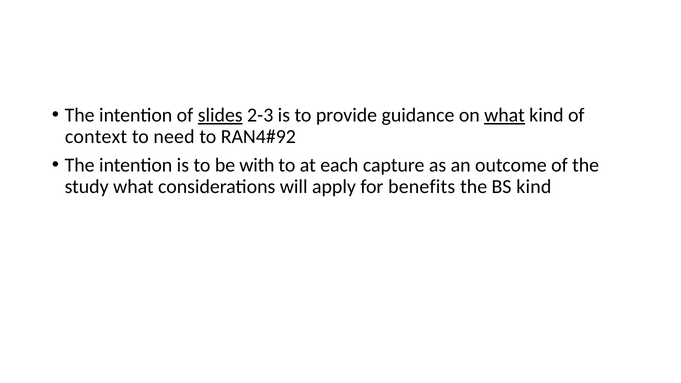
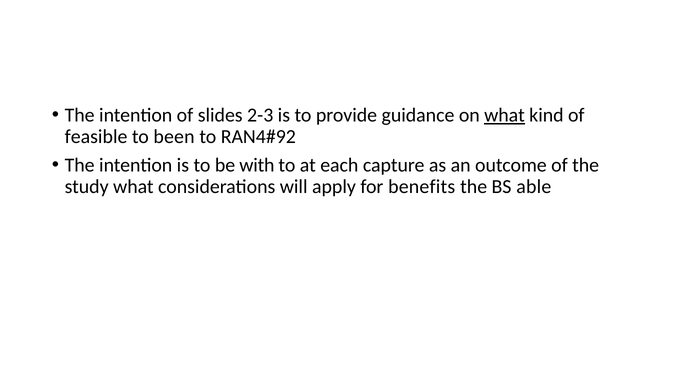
slides underline: present -> none (220, 115)
context: context -> feasible (96, 137)
need: need -> been (174, 137)
BS kind: kind -> able (534, 187)
